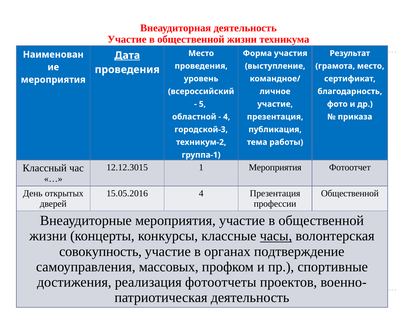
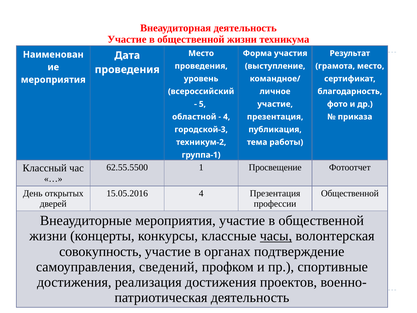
Дата underline: present -> none (127, 55)
12.12.3015: 12.12.3015 -> 62.55.5500 (127, 167)
1 Мероприятия: Мероприятия -> Просвещение (275, 167)
массовых: массовых -> сведений (169, 267)
реализация фотоотчеты: фотоотчеты -> достижения (221, 282)
